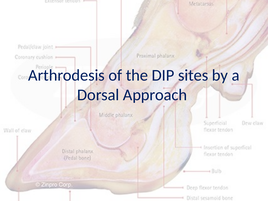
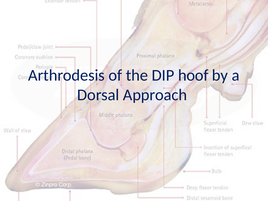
sites: sites -> hoof (193, 75)
